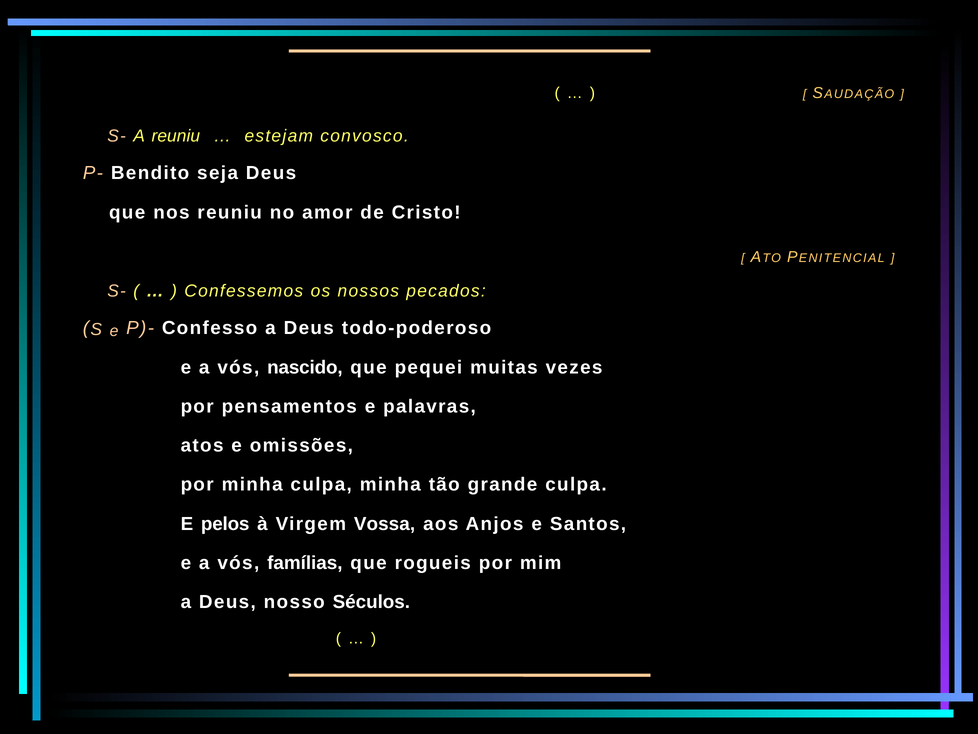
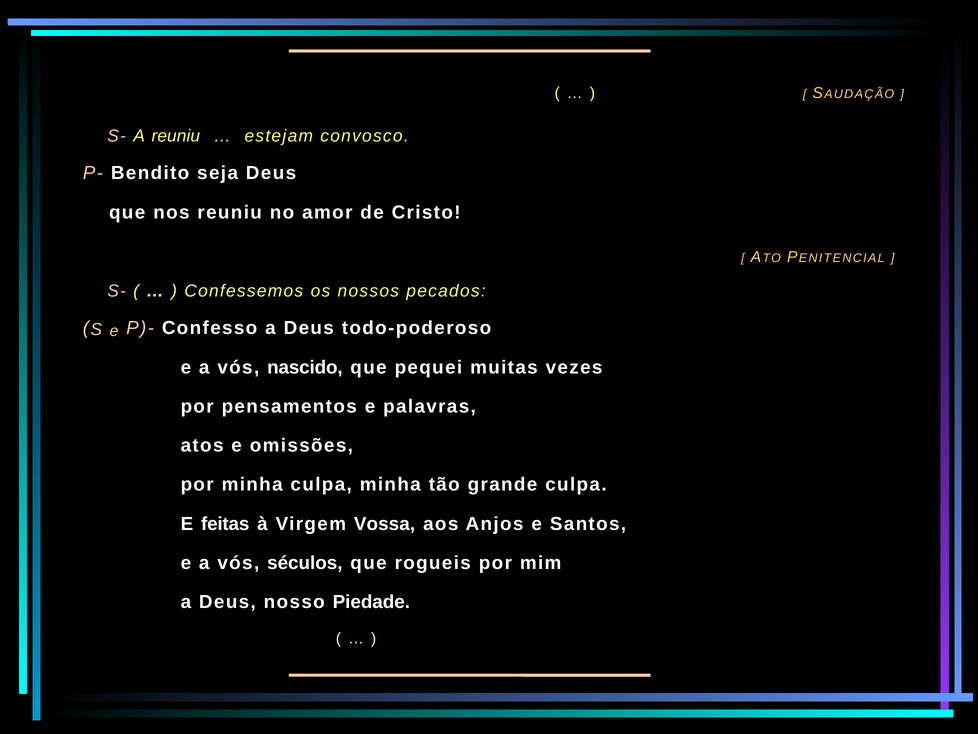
pelos: pelos -> feitas (225, 524)
famílias: famílias -> séculos (305, 563)
Séculos: Séculos -> Piedade (371, 602)
